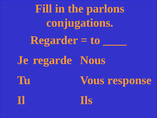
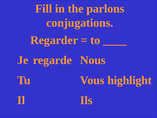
response: response -> highlight (130, 80)
